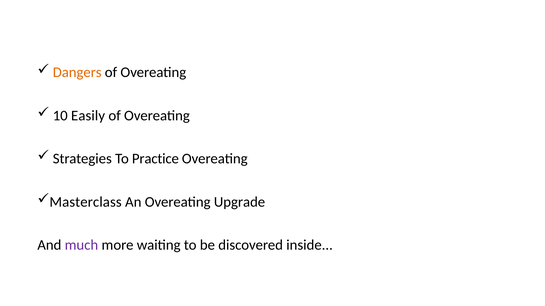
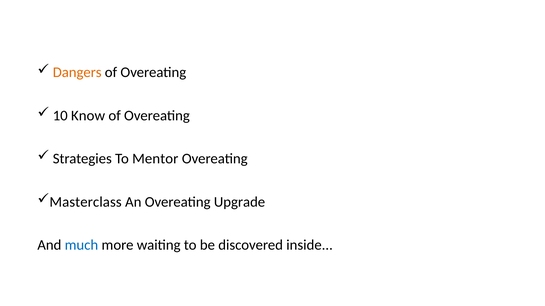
Easily: Easily -> Know (88, 116)
Practice: Practice -> Mentor (155, 159)
much colour: purple -> blue (81, 245)
